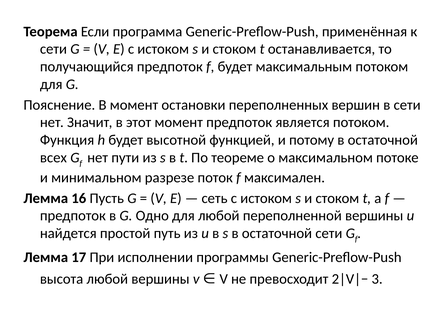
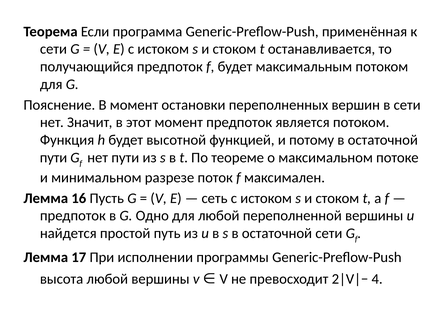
всех: всех -> пути (54, 158)
3: 3 -> 4 (377, 279)
